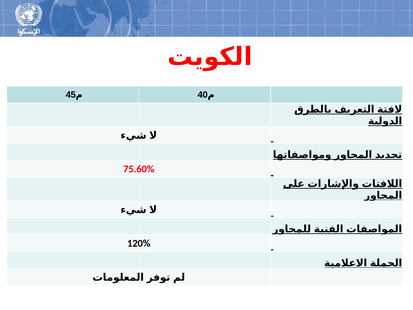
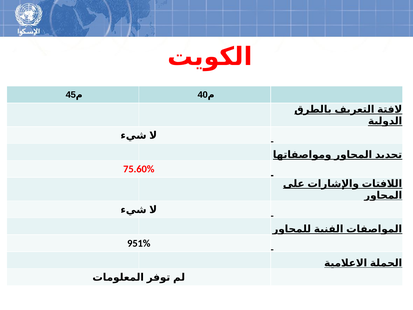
120%: 120% -> 951% (139, 243)
